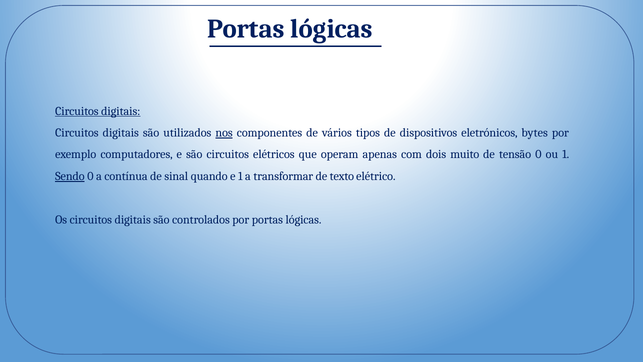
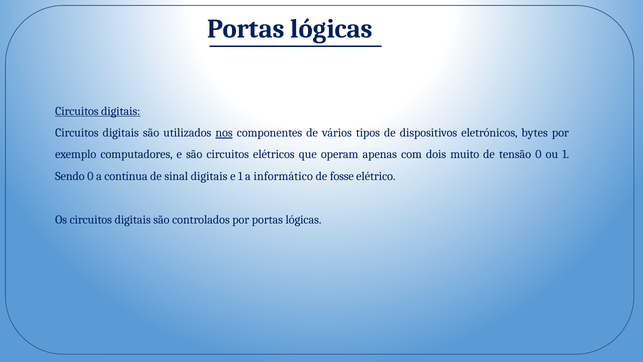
Sendo underline: present -> none (70, 176)
sinal quando: quando -> digitais (209, 176)
transformar: transformar -> informático (283, 176)
texto: texto -> fosse (342, 176)
